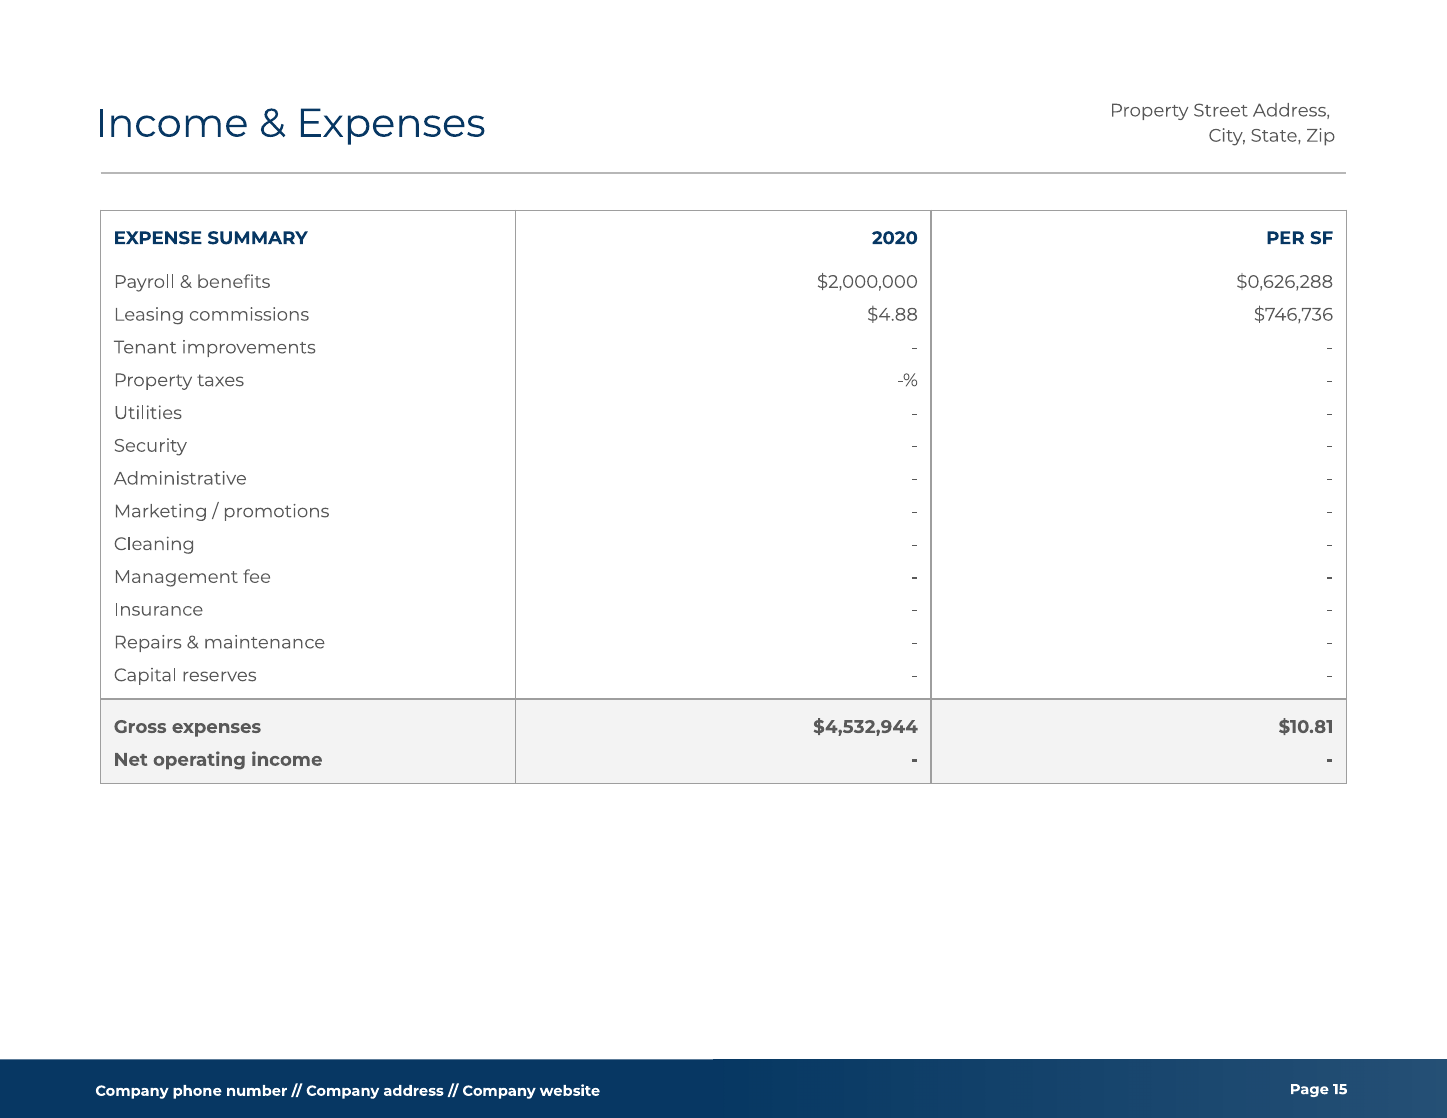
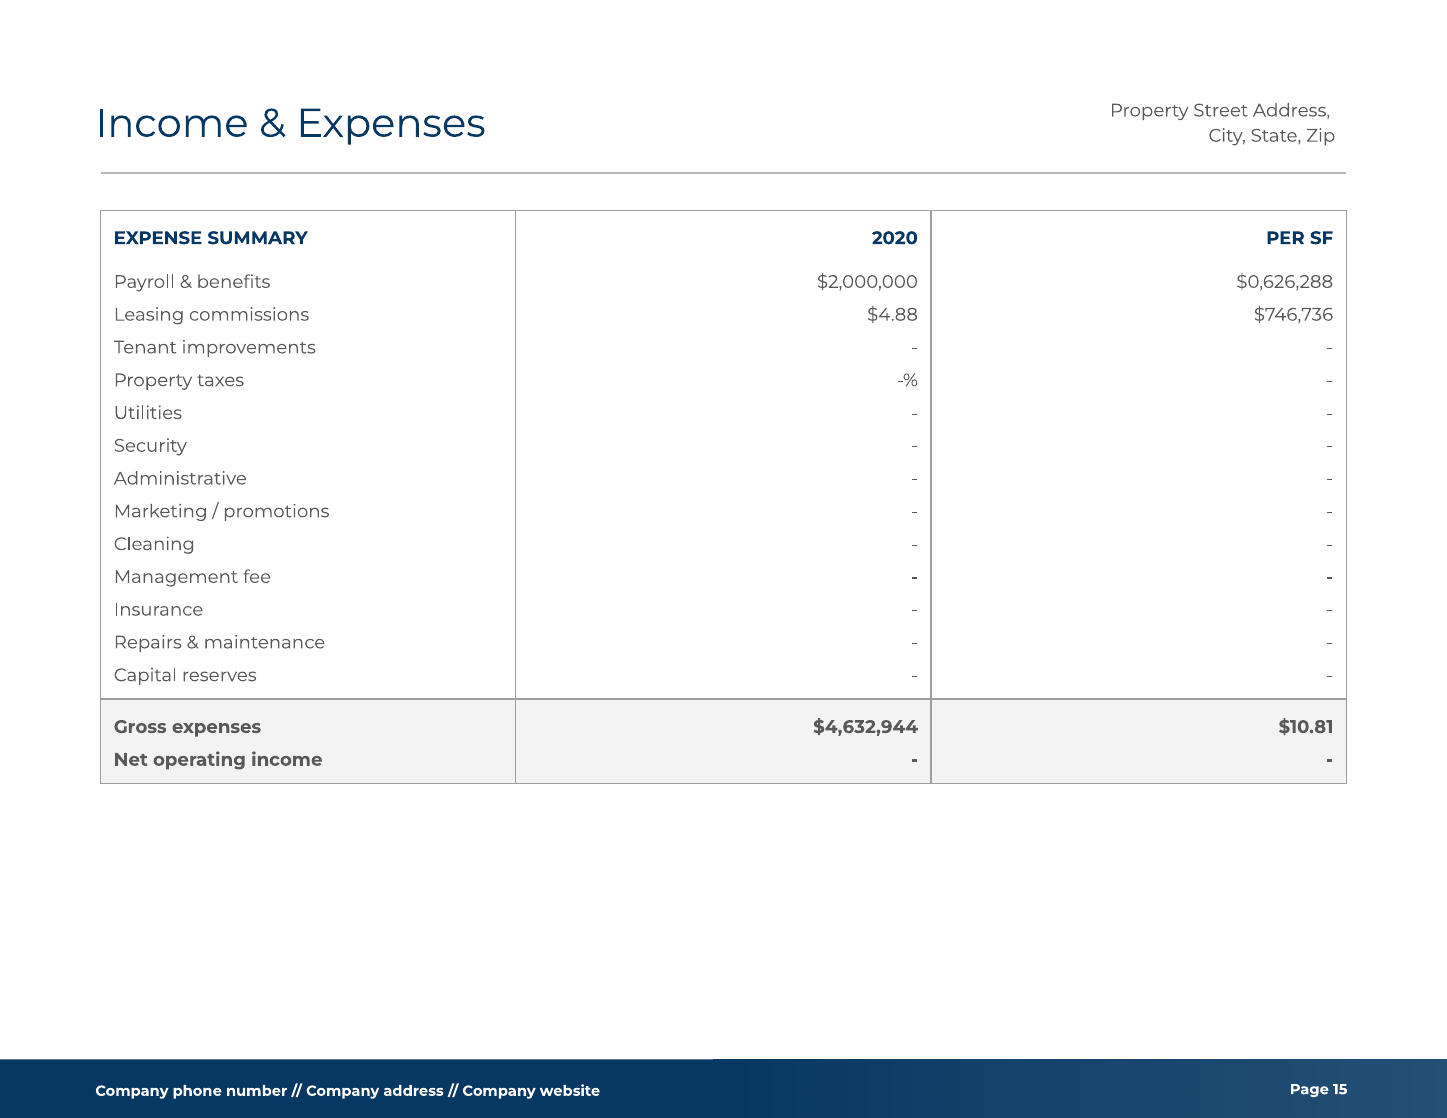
$4,532,944: $4,532,944 -> $4,632,944 (866, 727)
